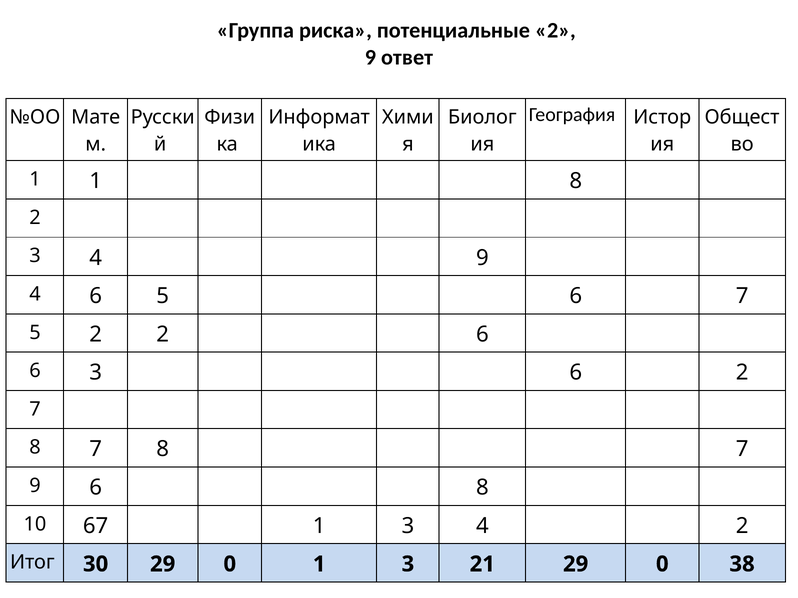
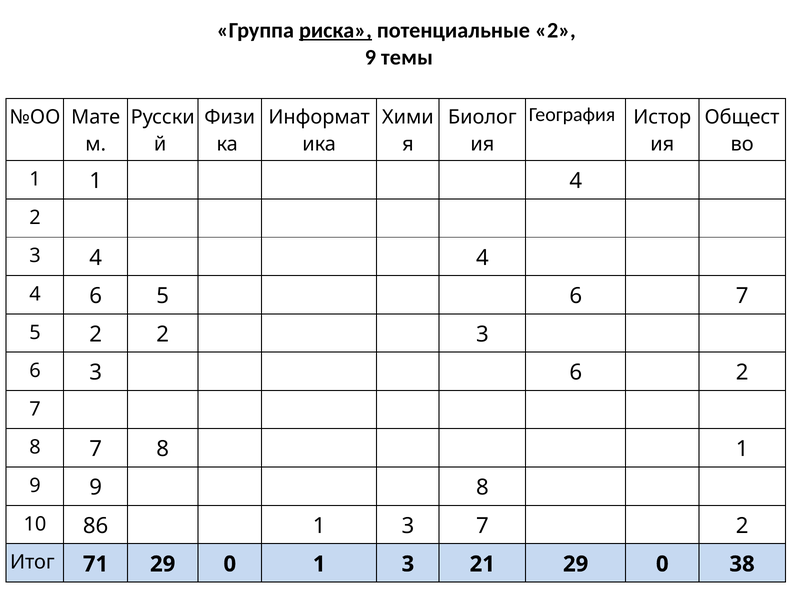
риска underline: none -> present (335, 30)
ответ: ответ -> темы (407, 57)
1 8: 8 -> 4 (576, 181)
3 4 9: 9 -> 4 (482, 258)
2 2 6: 6 -> 3 (482, 335)
8 7 8 7: 7 -> 1 (742, 450)
9 6: 6 -> 9 (96, 488)
67: 67 -> 86 (96, 526)
1 3 4: 4 -> 7 (482, 526)
30: 30 -> 71 (96, 565)
